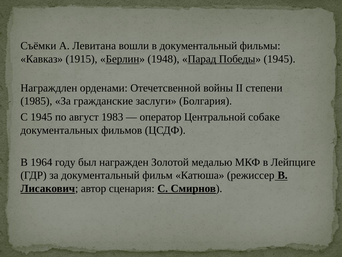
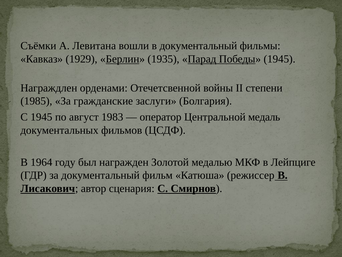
1915: 1915 -> 1929 (81, 59)
1948: 1948 -> 1935 (163, 59)
собаке: собаке -> медаль (264, 117)
